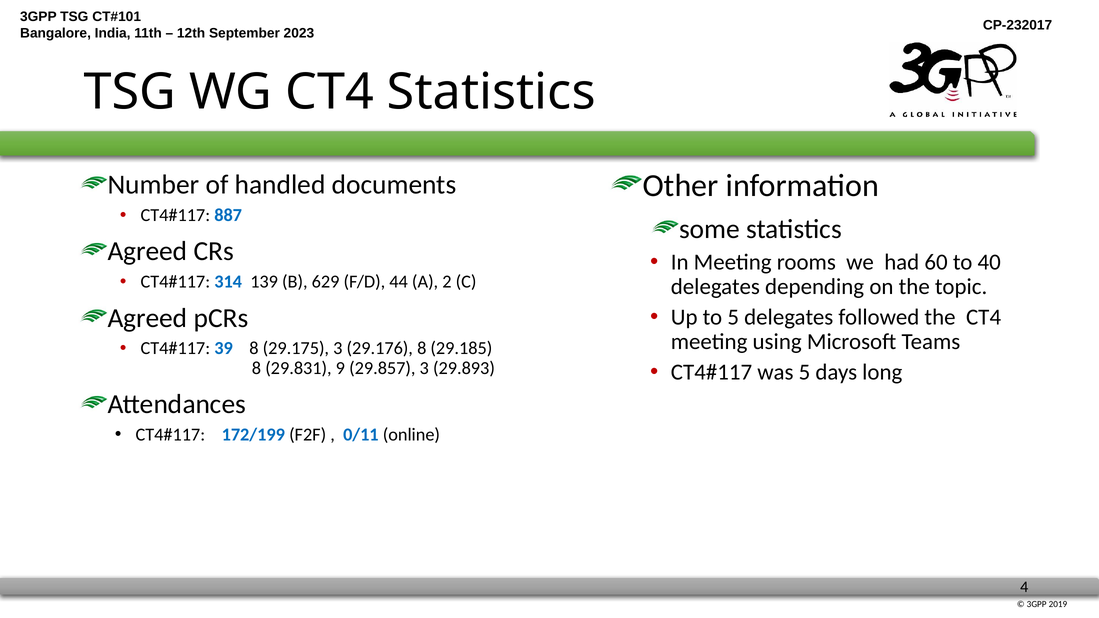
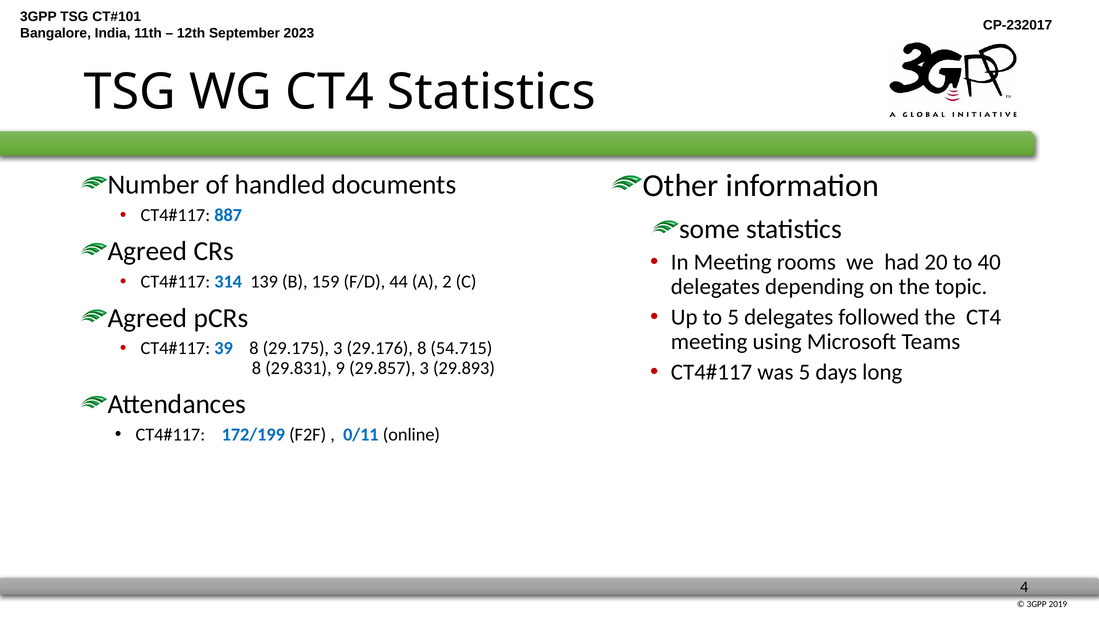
60: 60 -> 20 (936, 262)
629: 629 -> 159 (326, 282)
29.185: 29.185 -> 54.715 (461, 349)
